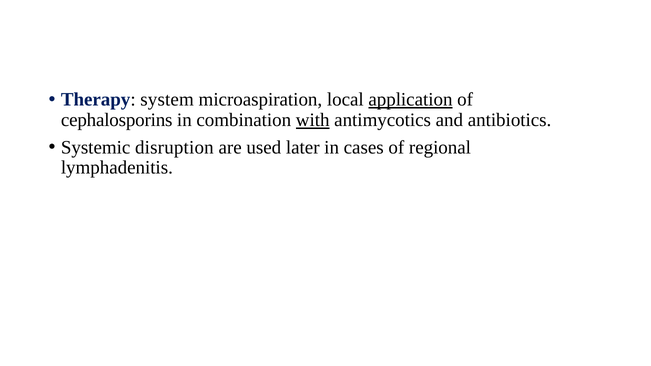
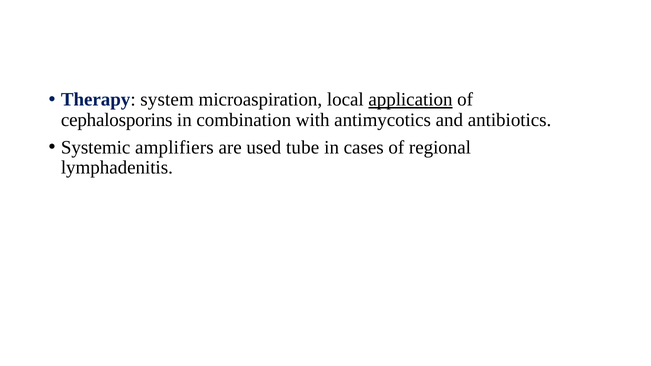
with underline: present -> none (313, 120)
disruption: disruption -> amplifiers (174, 147)
later: later -> tube (303, 147)
